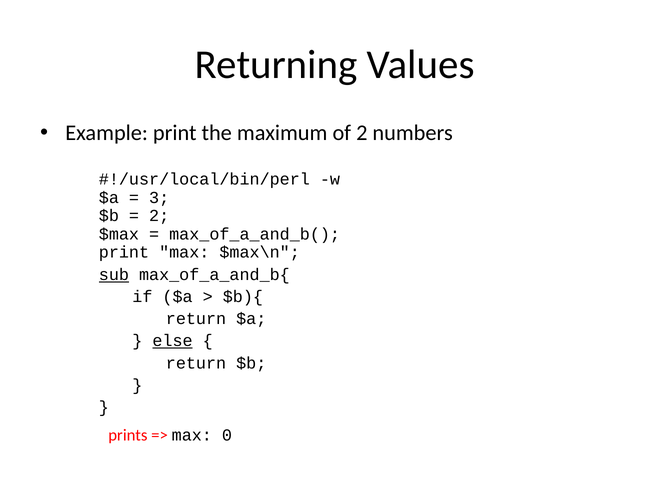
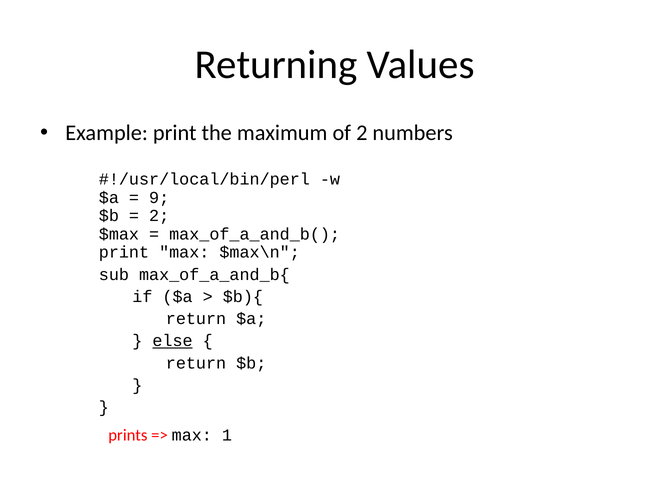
3: 3 -> 9 (159, 198)
sub underline: present -> none (114, 274)
0: 0 -> 1 (227, 435)
